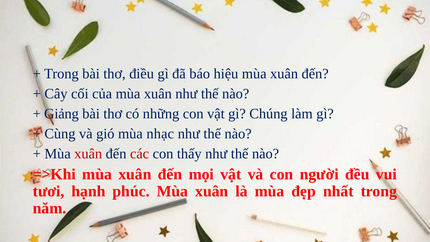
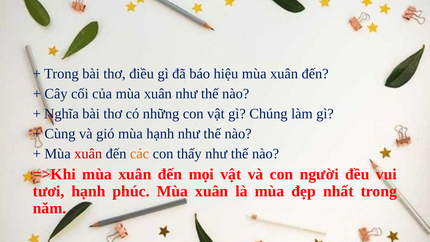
Giảng: Giảng -> Nghĩa (61, 114)
mùa nhạc: nhạc -> hạnh (160, 134)
các colour: red -> orange (140, 154)
